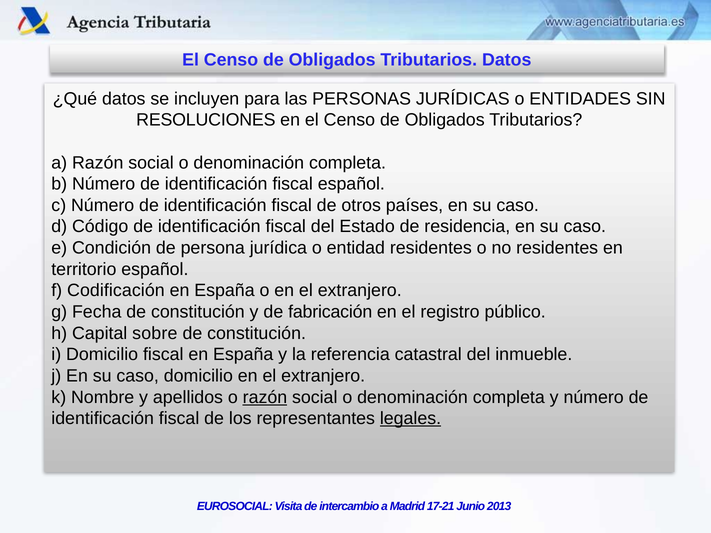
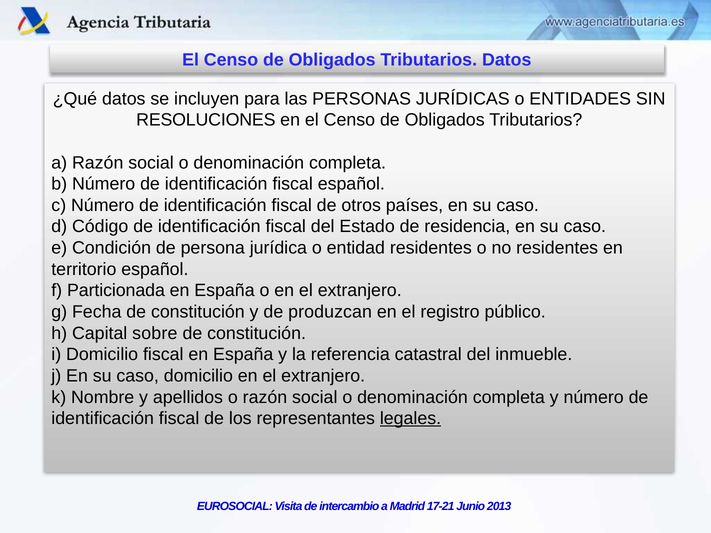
Codificación: Codificación -> Particionada (116, 291)
fabricación: fabricación -> produzcan (330, 312)
razón underline: present -> none (265, 397)
